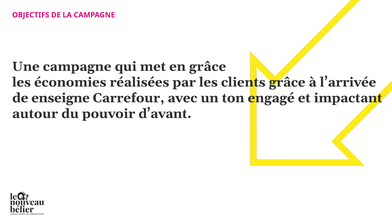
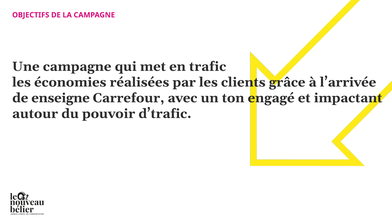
en grâce: grâce -> trafic (208, 66)
d’avant: d’avant -> d’trafic (165, 113)
